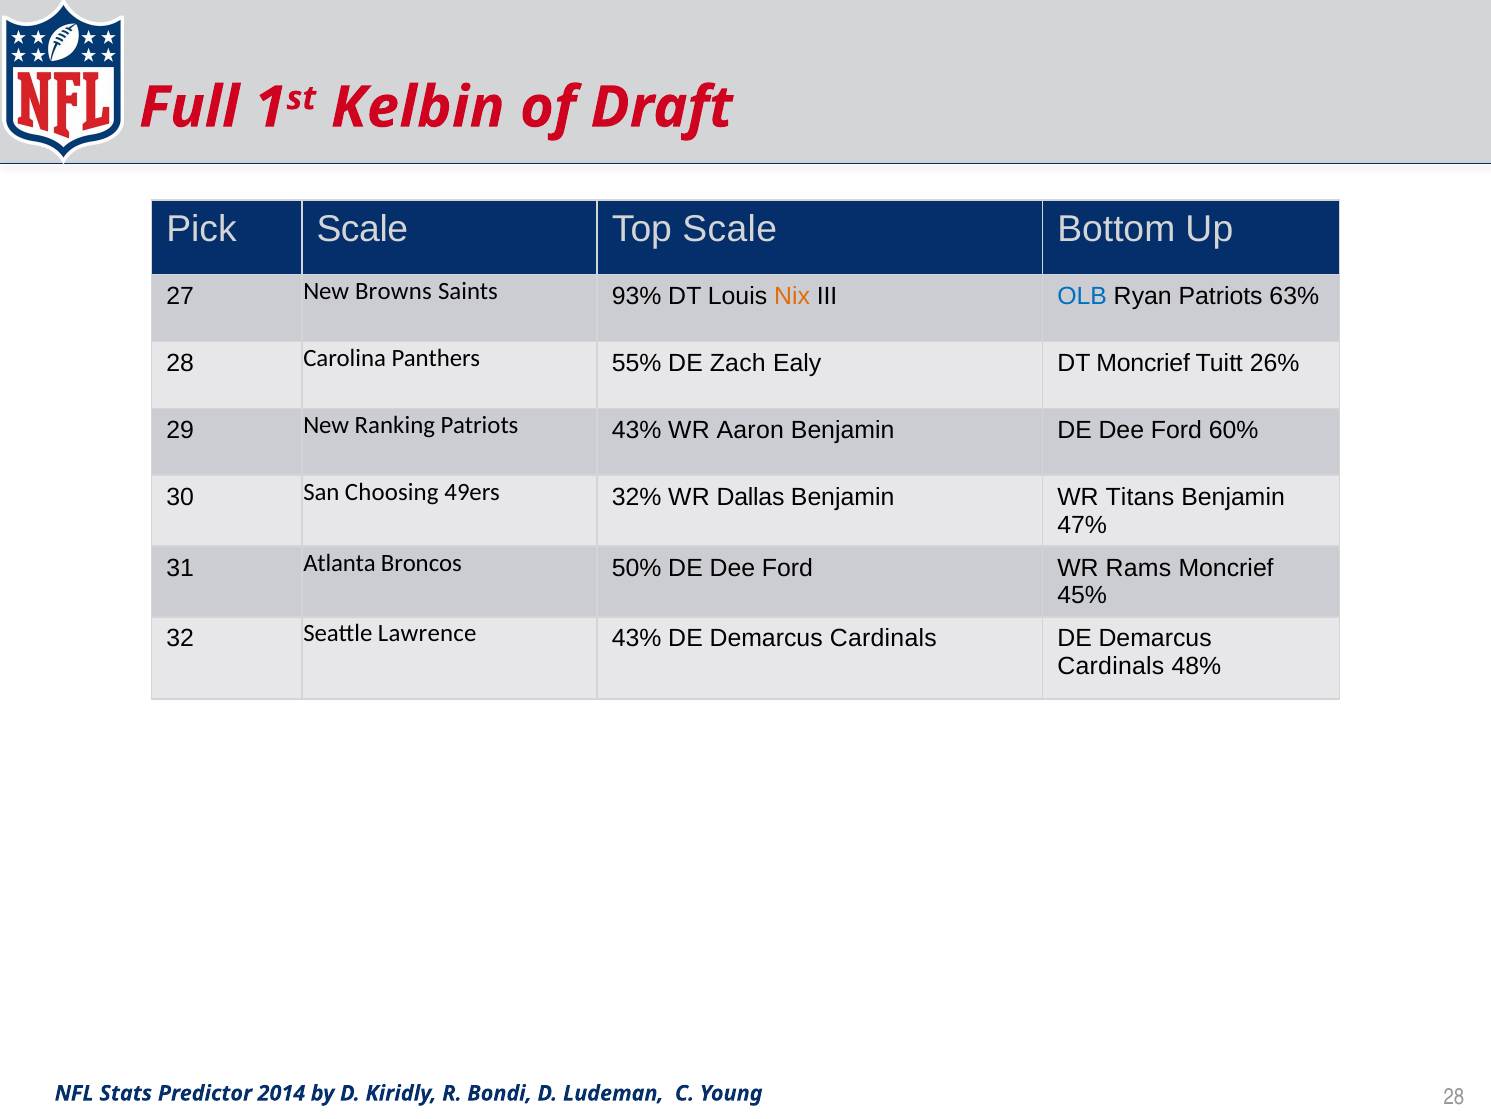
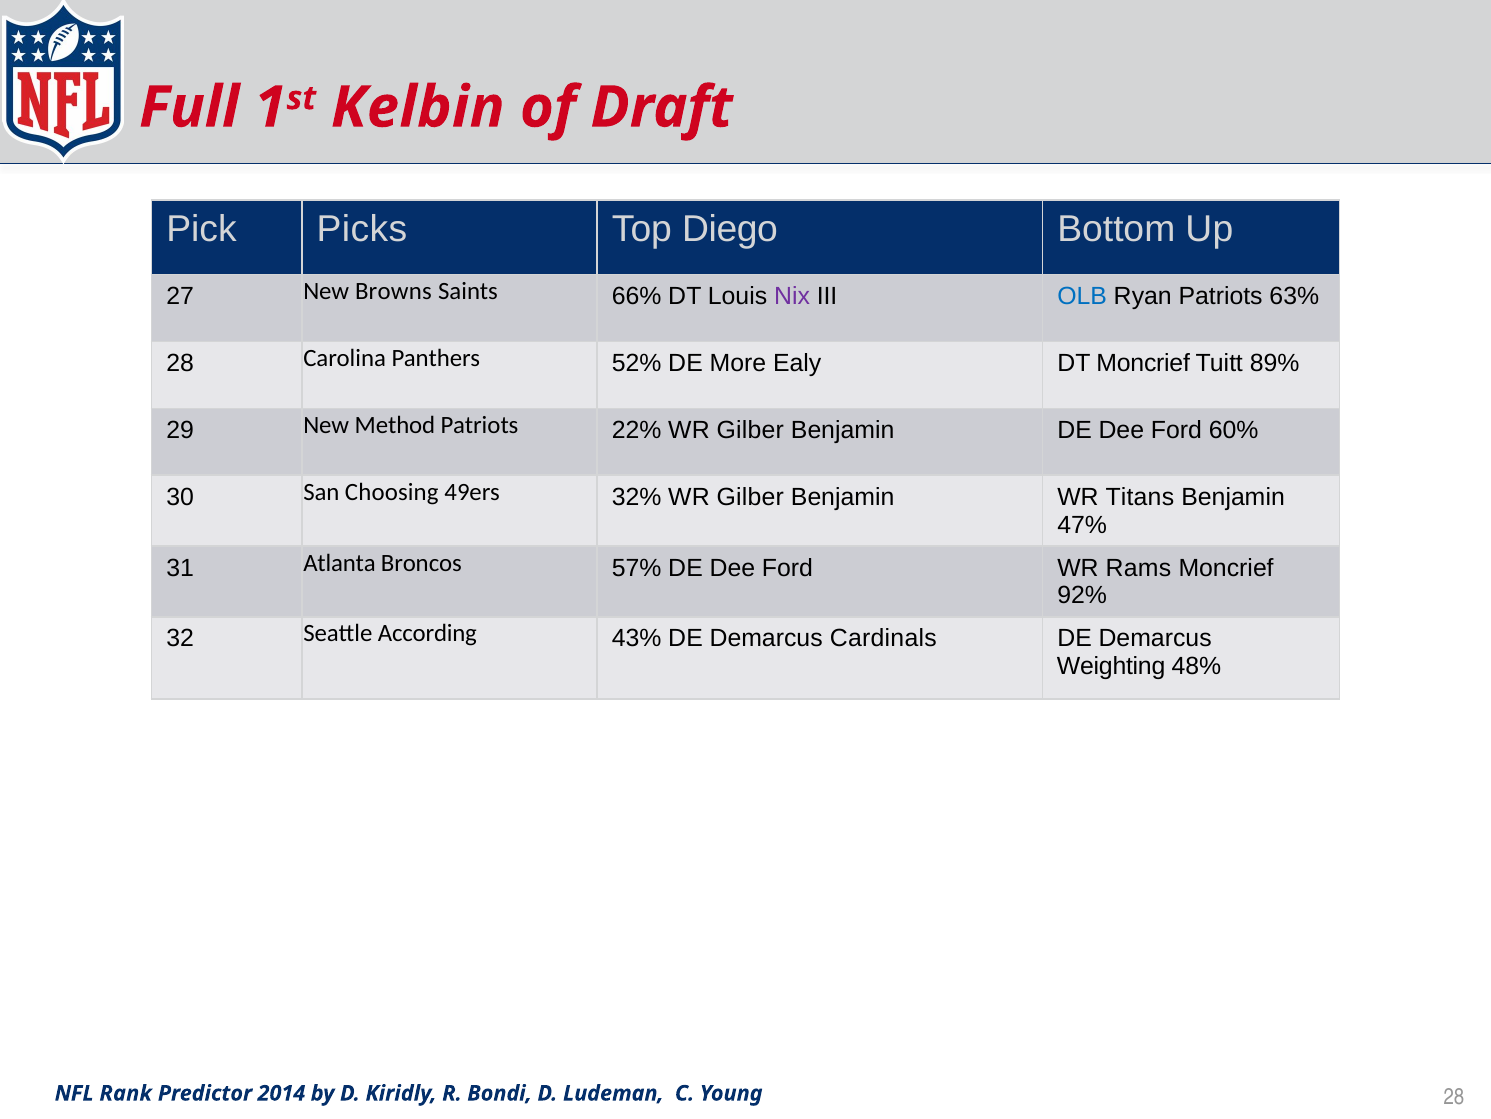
Pick Scale: Scale -> Picks (362, 229)
Top Scale: Scale -> Diego (730, 229)
93%: 93% -> 66% (637, 296)
Nix colour: orange -> purple (792, 296)
55%: 55% -> 52% (637, 363)
Zach: Zach -> More (738, 363)
26%: 26% -> 89% (1275, 363)
Ranking: Ranking -> Method (395, 425)
Patriots 43%: 43% -> 22% (637, 430)
Aaron: Aaron -> Gilber (750, 430)
32% WR Dallas: Dallas -> Gilber (750, 497)
50%: 50% -> 57% (637, 567)
45%: 45% -> 92% (1082, 595)
Lawrence: Lawrence -> According (427, 633)
Cardinals: Cardinals -> Weighting (1111, 666)
Stats: Stats -> Rank (126, 1093)
